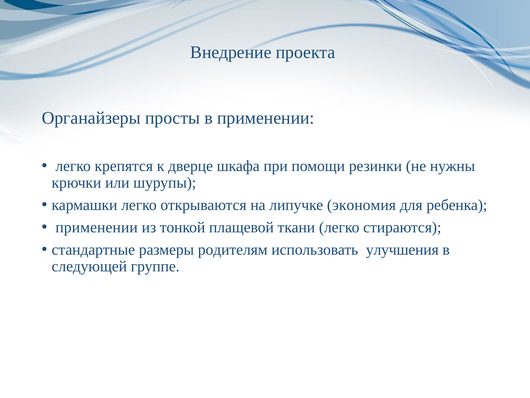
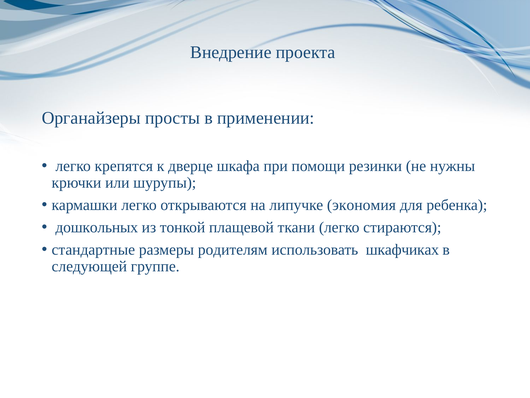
применении: применении -> дошкольных (97, 227)
улучшения: улучшения -> шкафчиках (402, 249)
